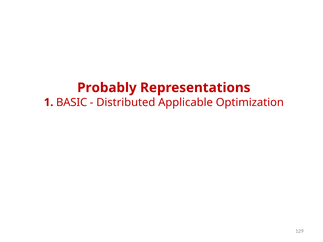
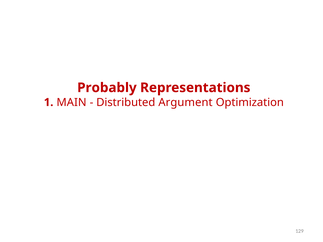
BASIC: BASIC -> MAIN (72, 102)
Applicable: Applicable -> Argument (185, 102)
